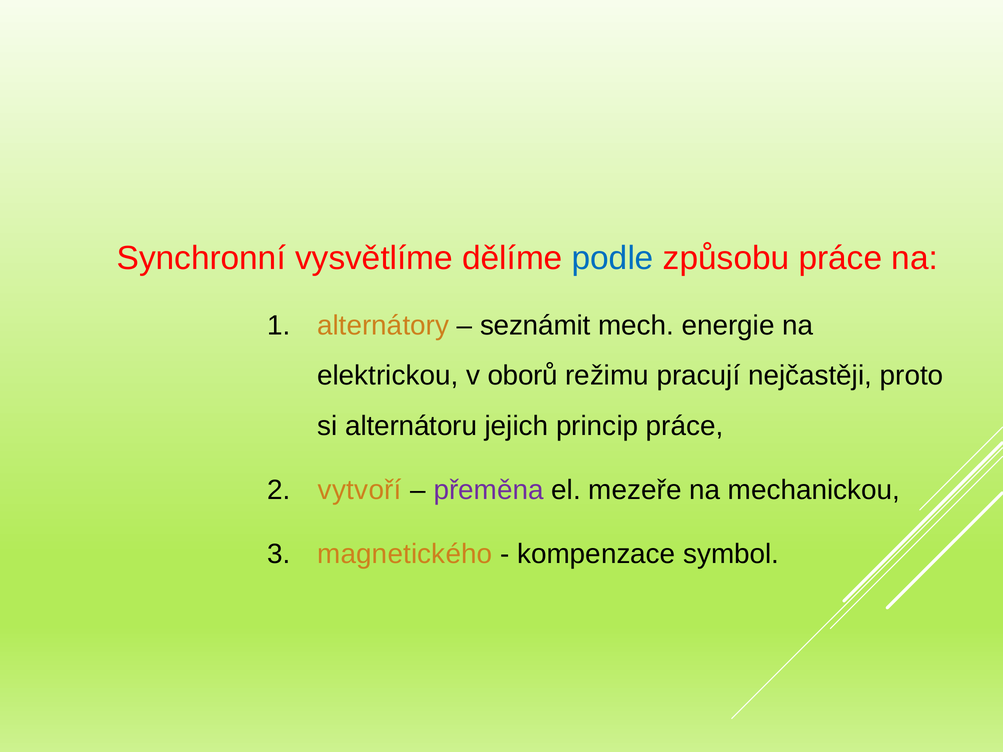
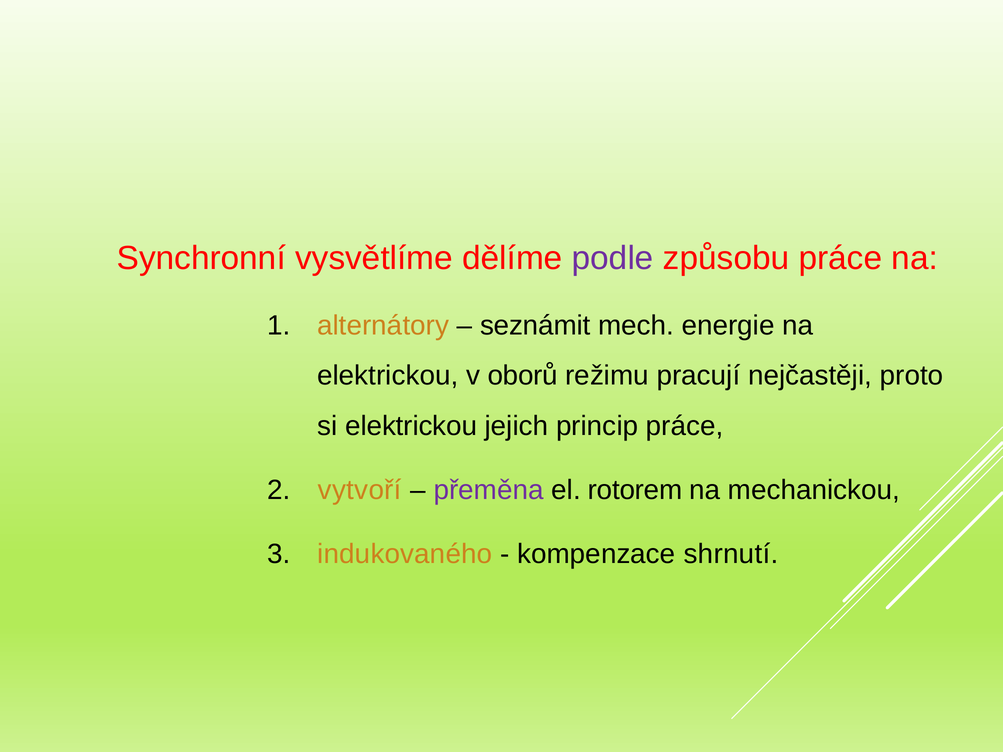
podle colour: blue -> purple (613, 258)
si alternátoru: alternátoru -> elektrickou (411, 426)
mezeře: mezeře -> rotorem (635, 490)
magnetického: magnetického -> indukovaného (405, 554)
symbol: symbol -> shrnutí (731, 554)
